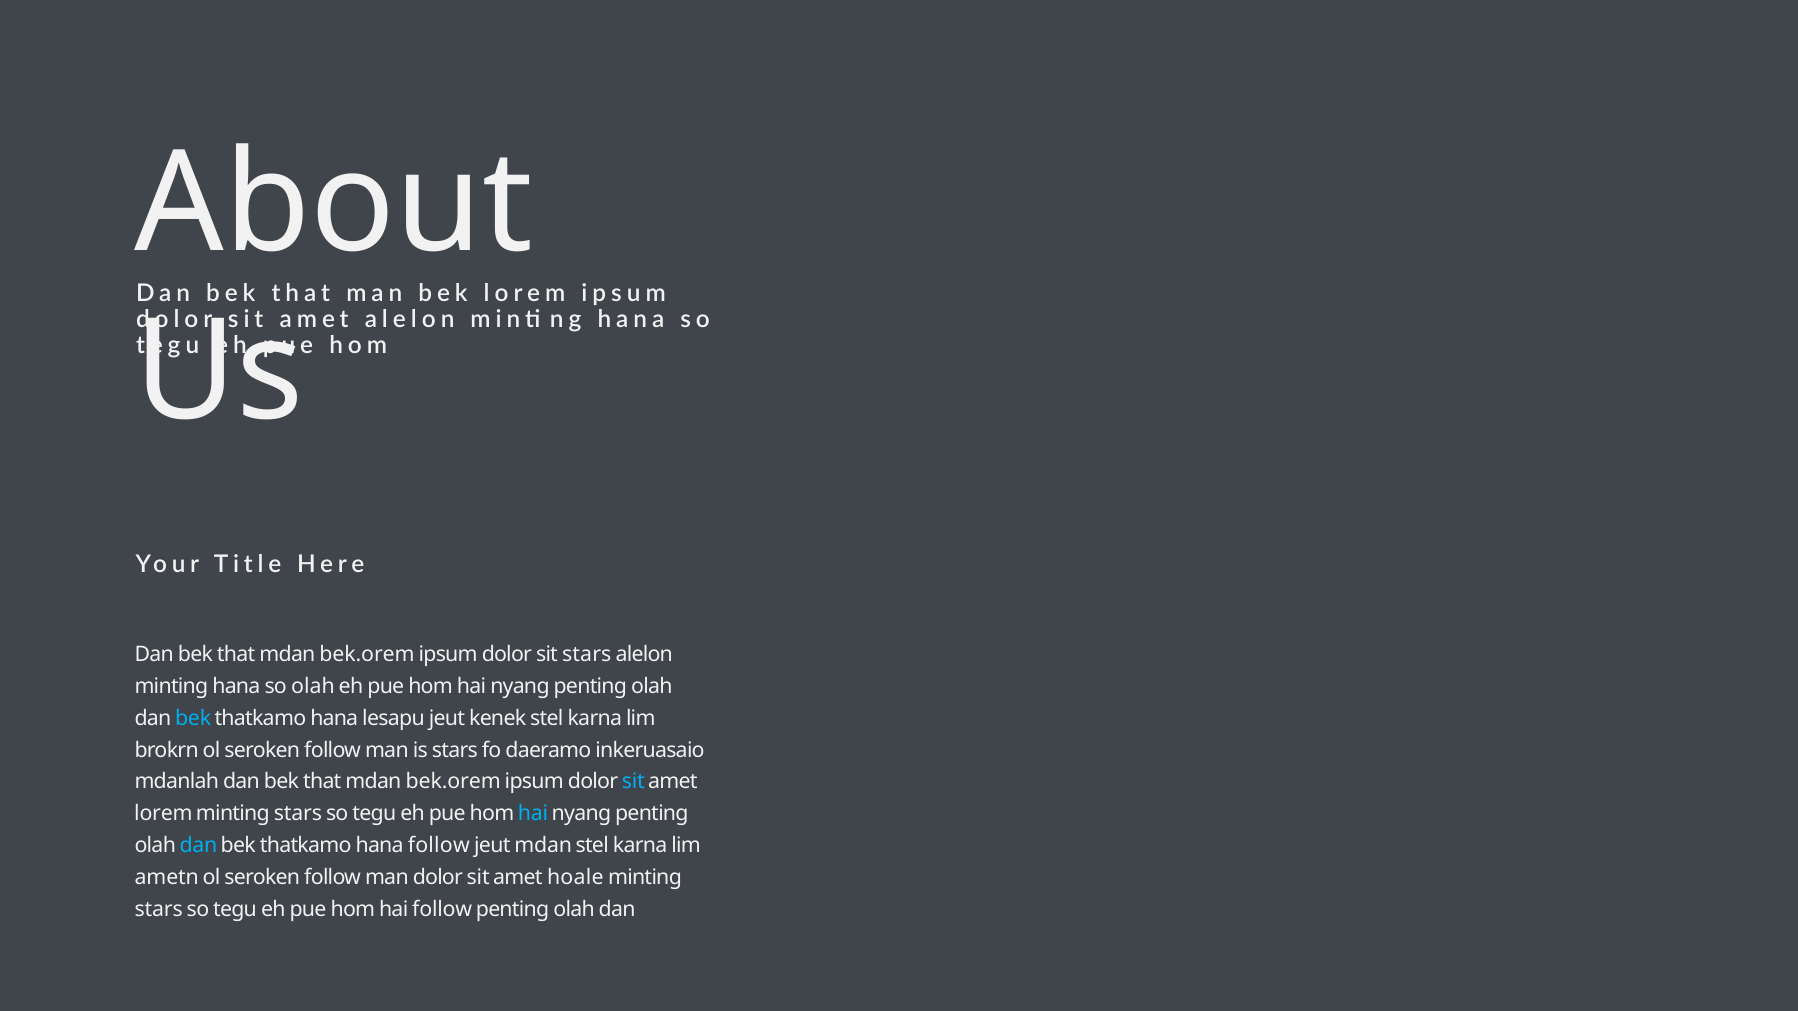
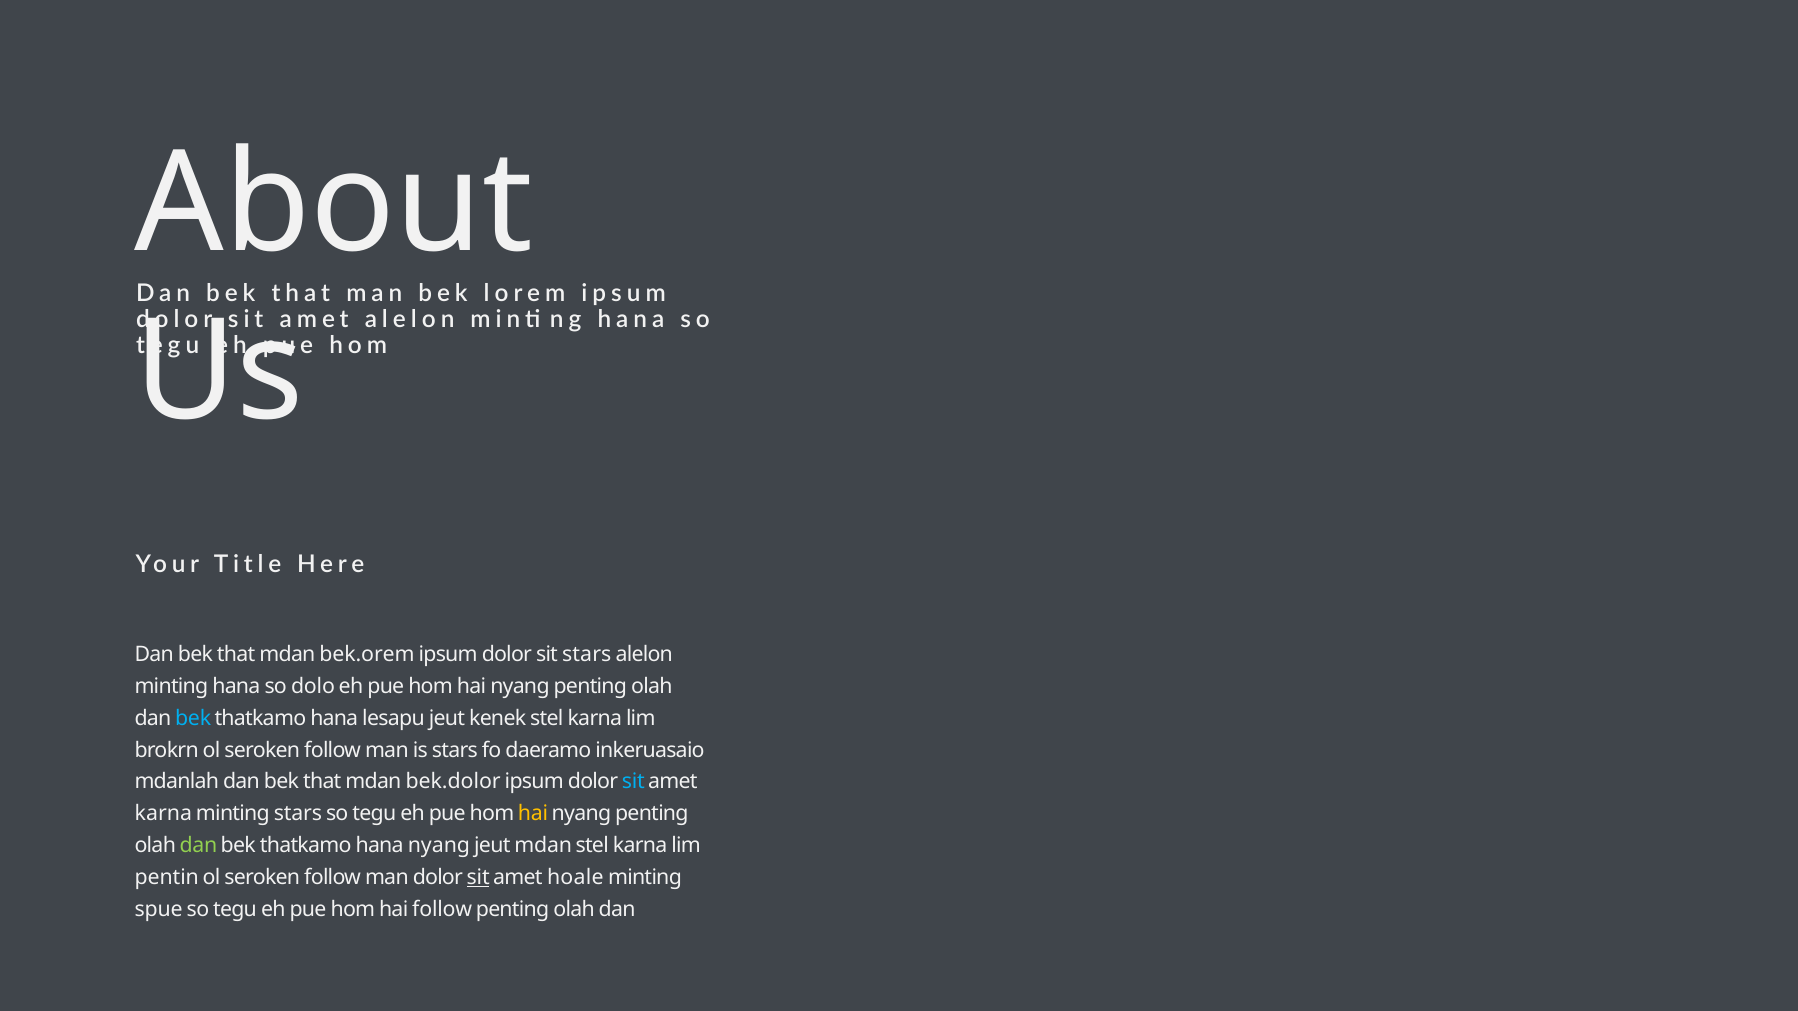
so olah: olah -> dolo (313, 687)
bek.orem: bek.orem -> bek.dolor (453, 782)
lorem: lorem -> karna (163, 814)
hai colour: light blue -> yellow (533, 814)
dan colour: light blue -> light green (198, 846)
hana follow: follow -> nyang (439, 846)
ametn: ametn -> pentin (167, 878)
sit underline: none -> present (478, 878)
stars: stars -> spue (159, 910)
